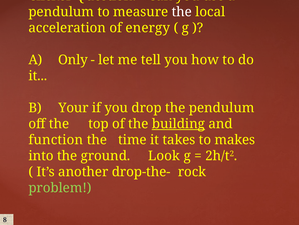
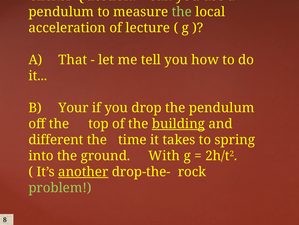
the colour: white -> light green (182, 12)
energy: energy -> lecture (148, 28)
Only: Only -> That (73, 60)
function: function -> different (56, 139)
makes: makes -> spring (235, 139)
Look: Look -> With (164, 155)
another underline: none -> present (83, 171)
